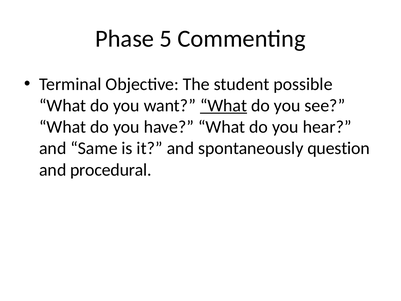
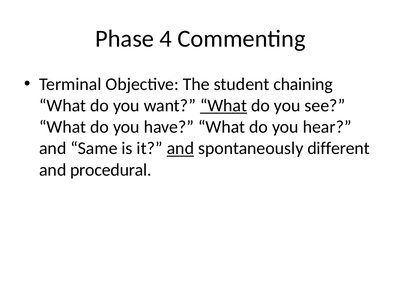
5: 5 -> 4 (166, 39)
possible: possible -> chaining (303, 84)
and underline: none -> present (180, 148)
question: question -> different (339, 148)
